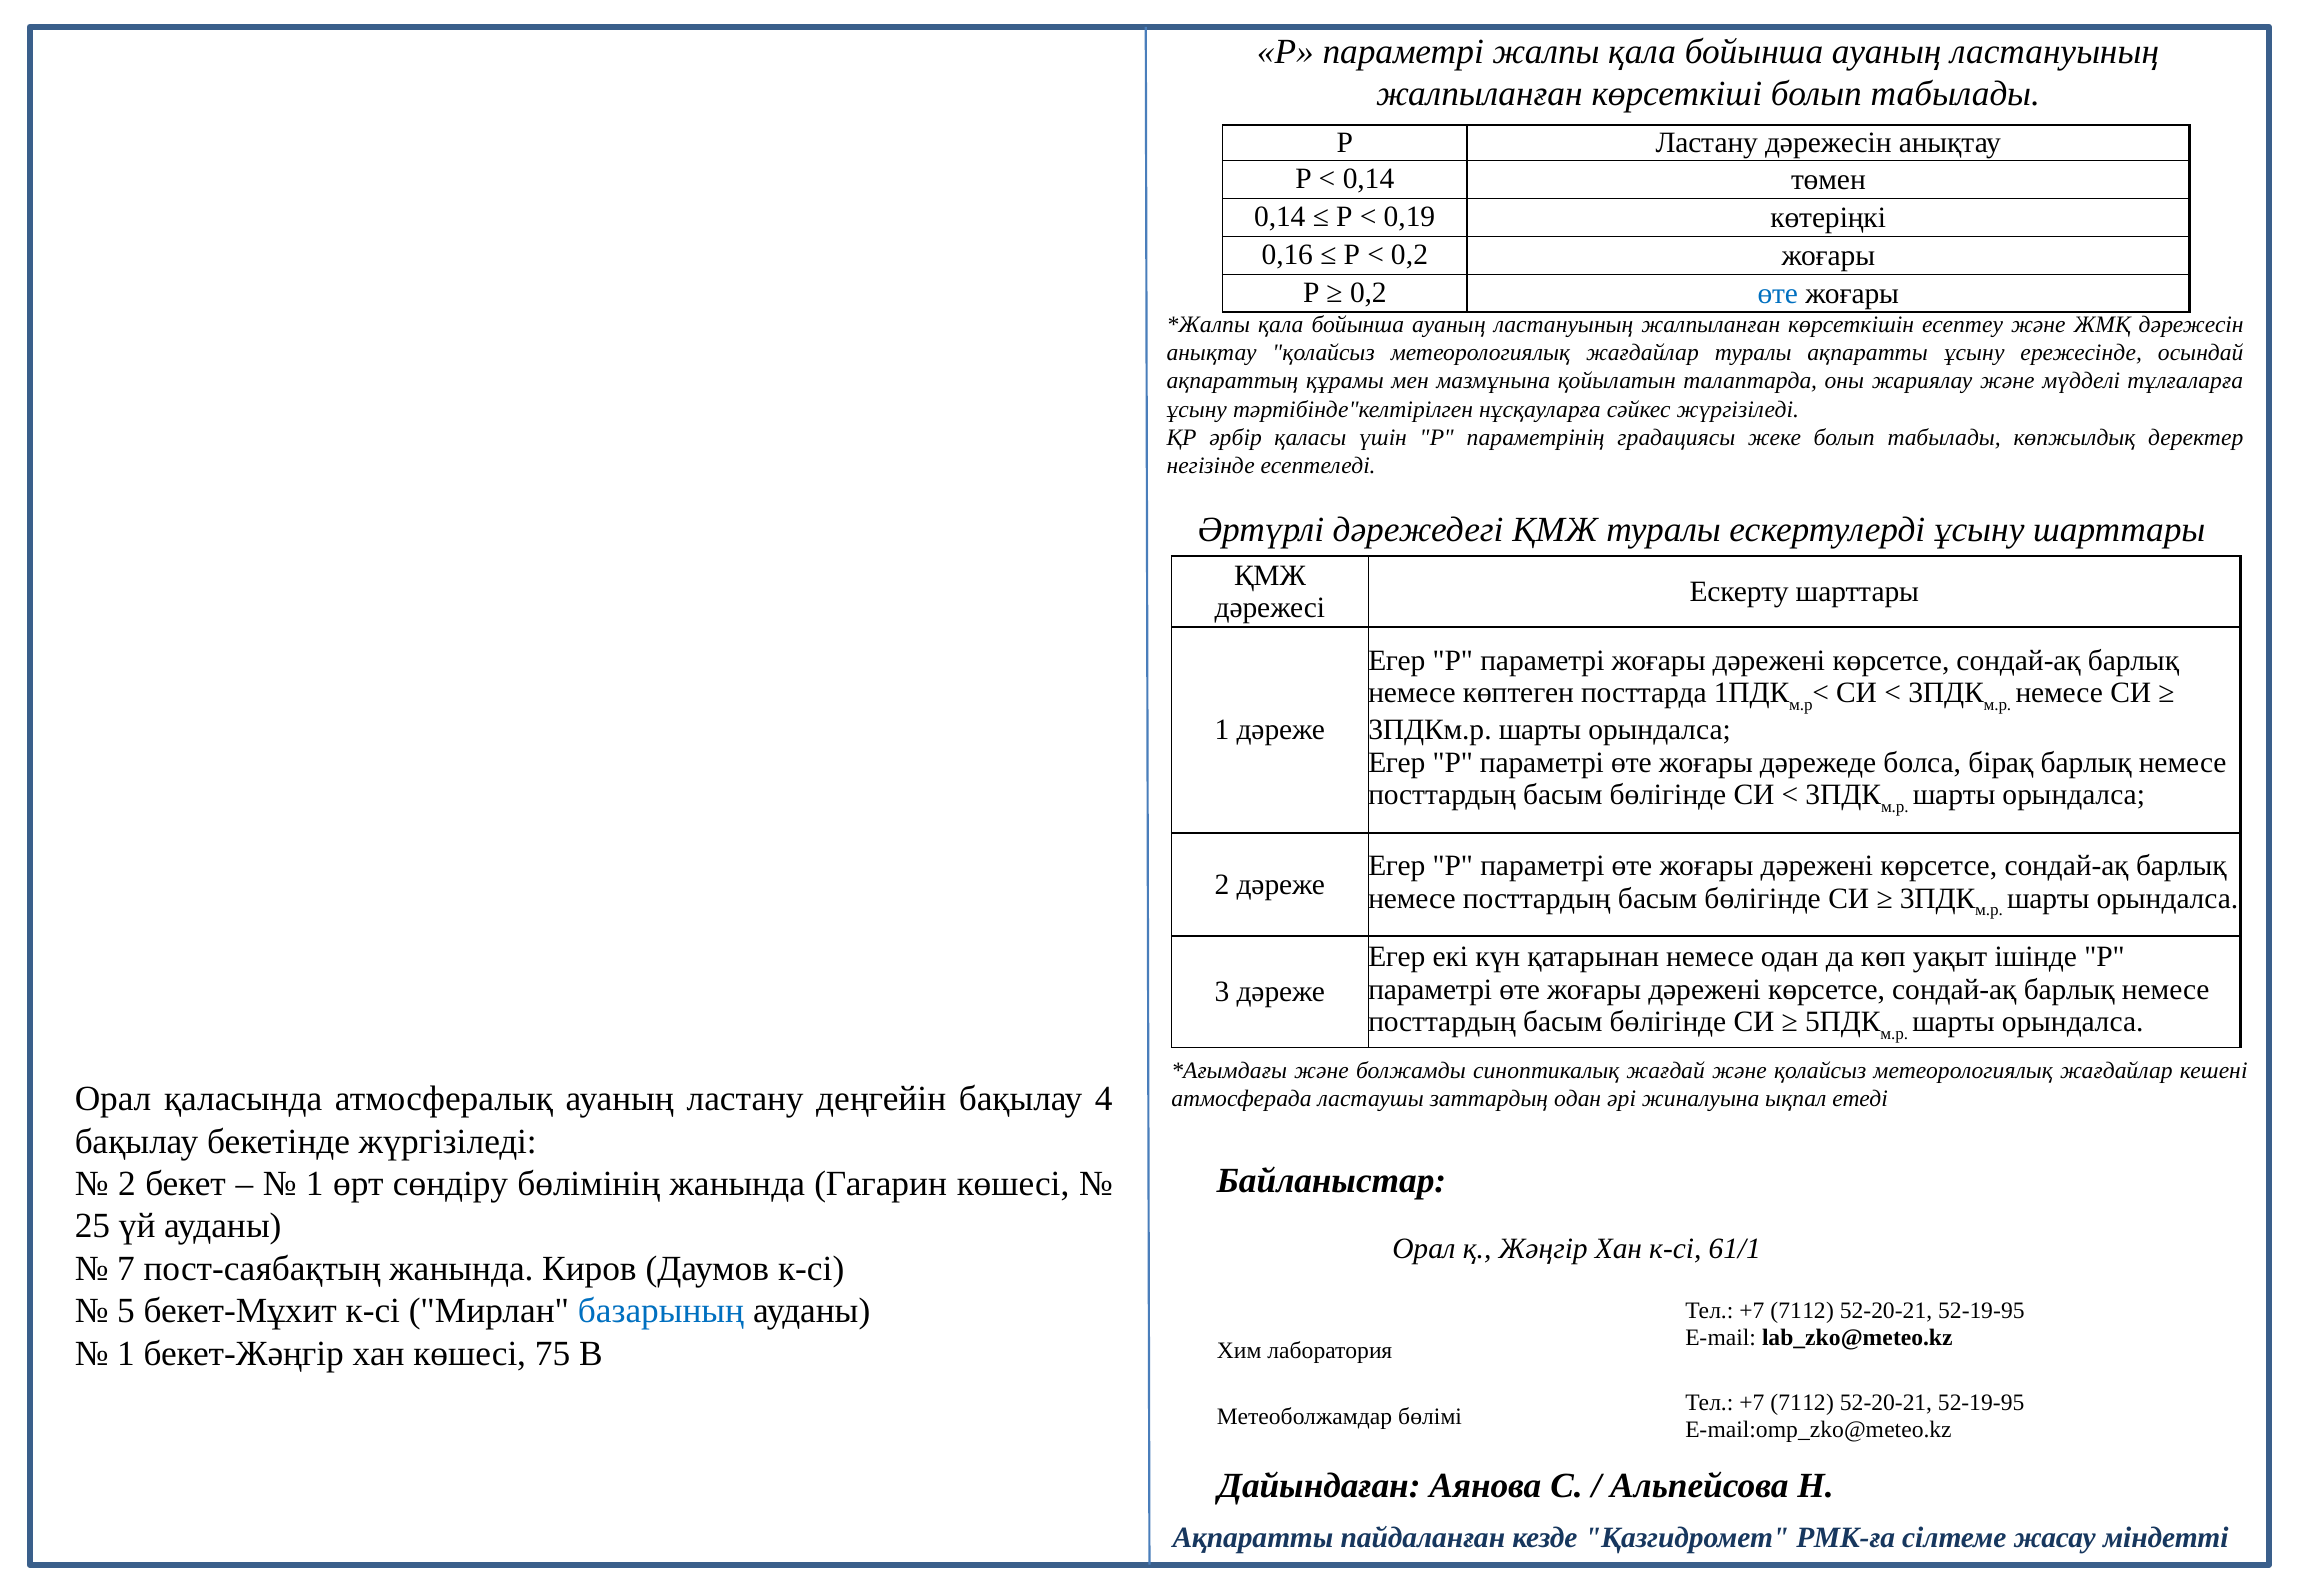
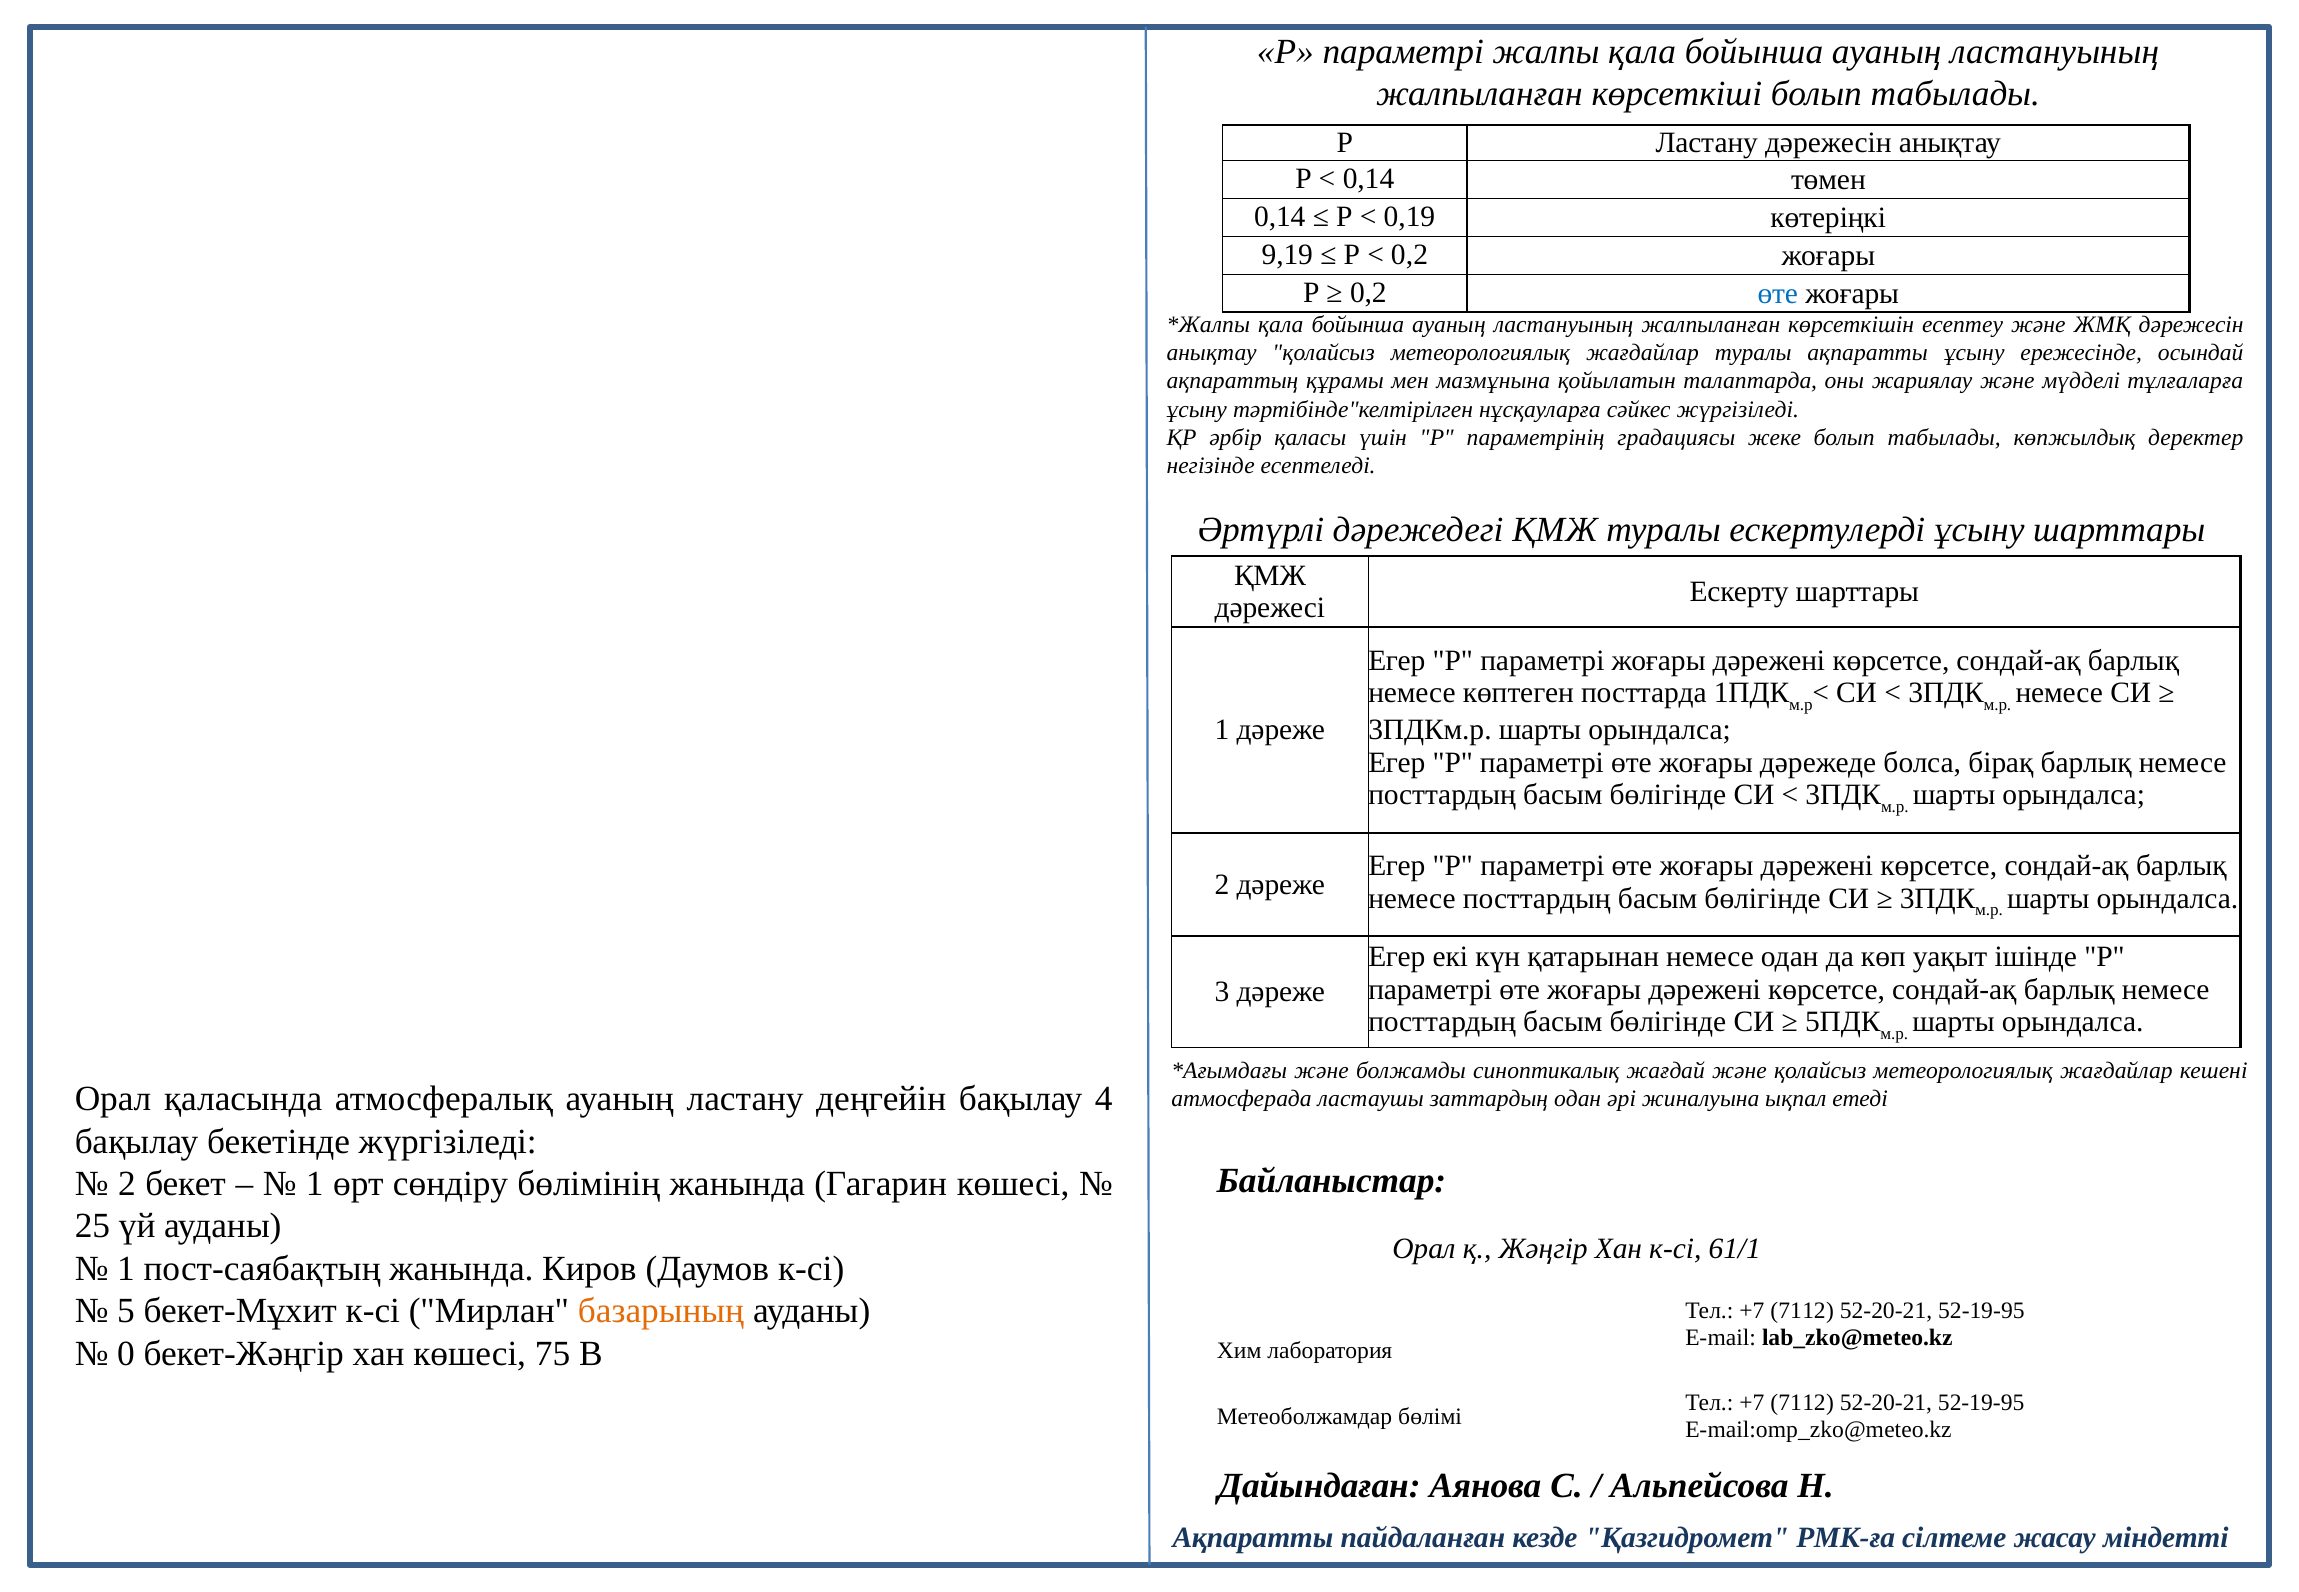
0,16: 0,16 -> 9,19 (1287, 255)
7: 7 -> 1 (126, 1268)
базарының colour: blue -> orange (661, 1311)
1: 1 -> 0 (126, 1353)
